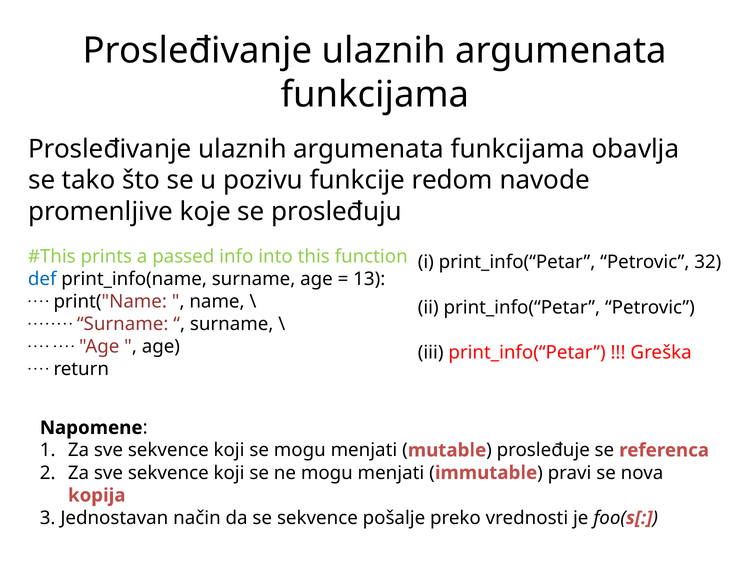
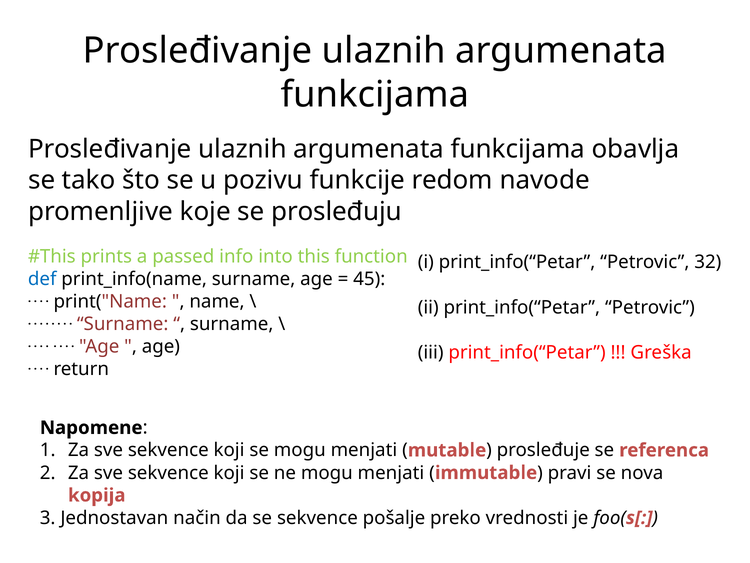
13: 13 -> 45 (369, 279)
